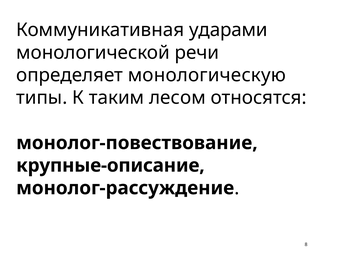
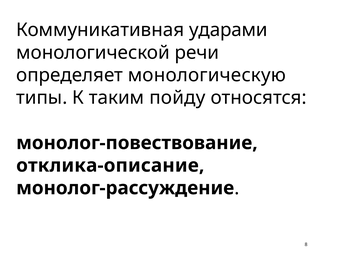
лесом: лесом -> пойду (177, 98)
крупные-описание: крупные-описание -> отклика-описание (110, 166)
